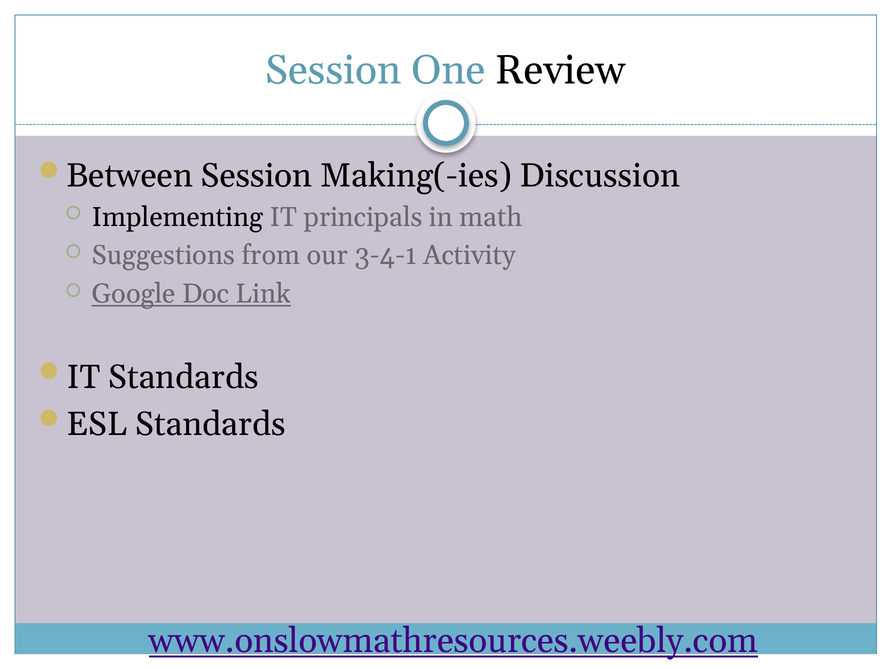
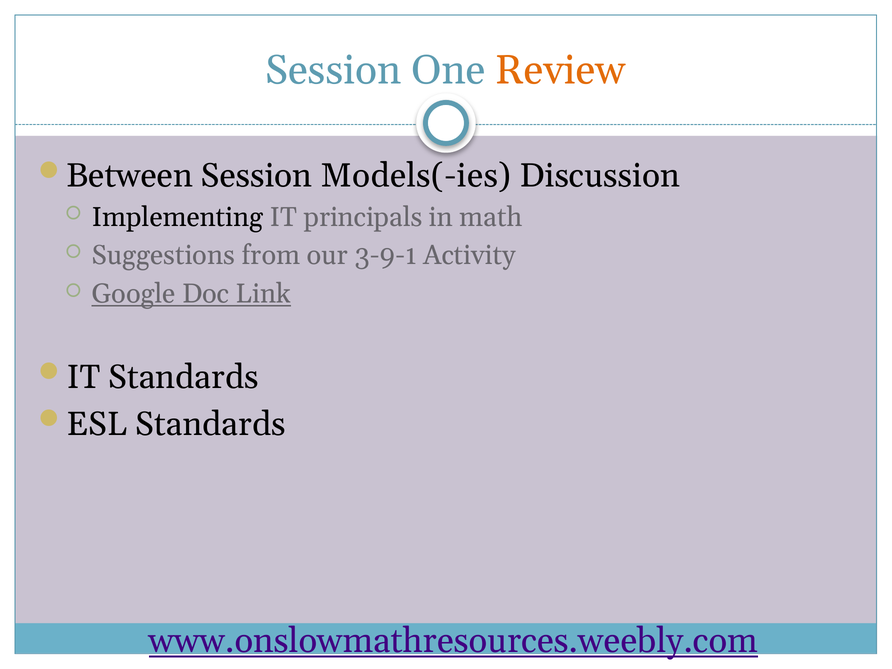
Review colour: black -> orange (560, 70)
Making(-ies: Making(-ies -> Models(-ies (416, 176)
3-4-1: 3-4-1 -> 3-9-1 (386, 255)
